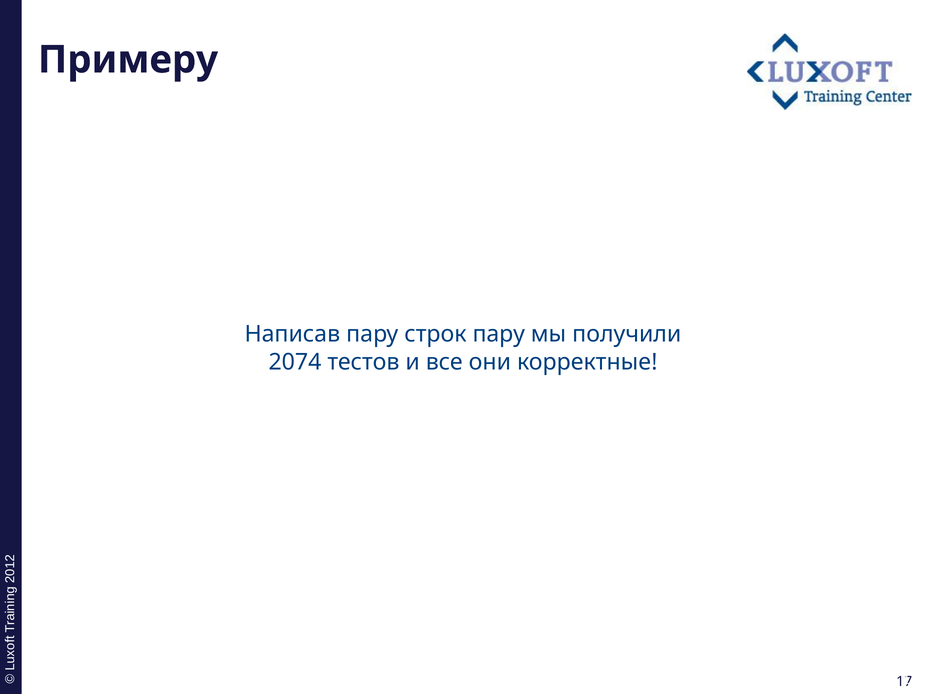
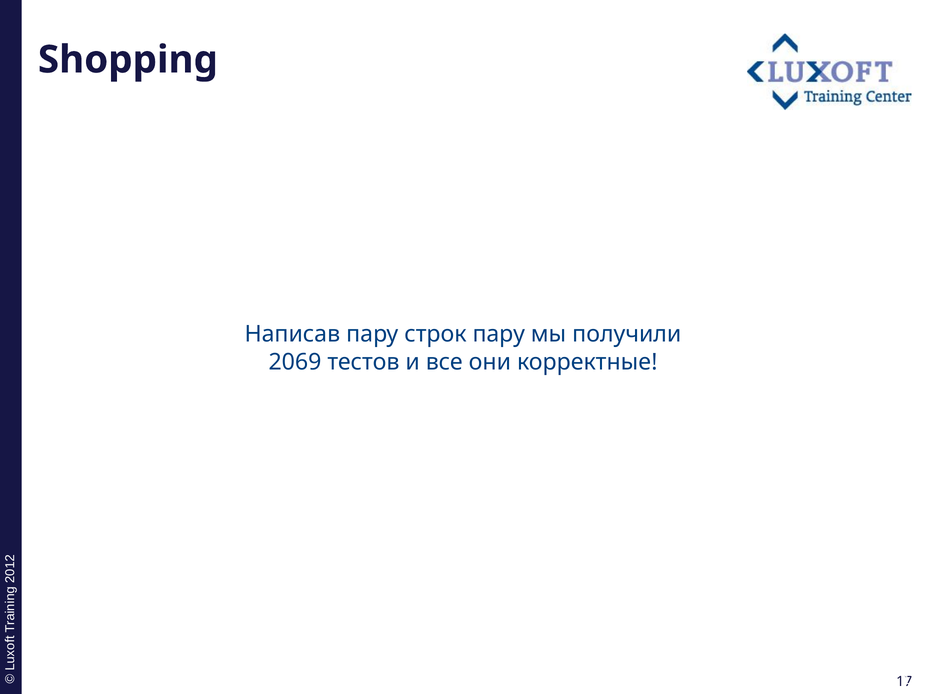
Примеру: Примеру -> Shopping (128, 60)
2074: 2074 -> 2069 (295, 362)
